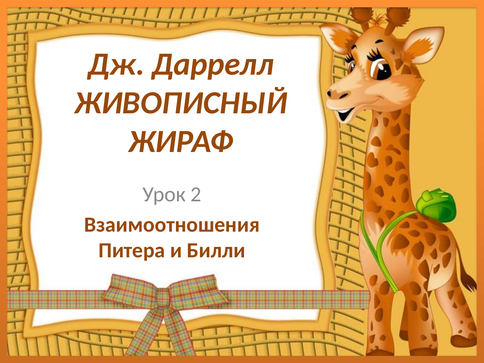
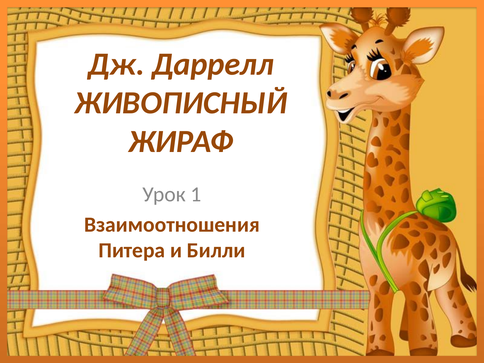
2: 2 -> 1 (196, 195)
